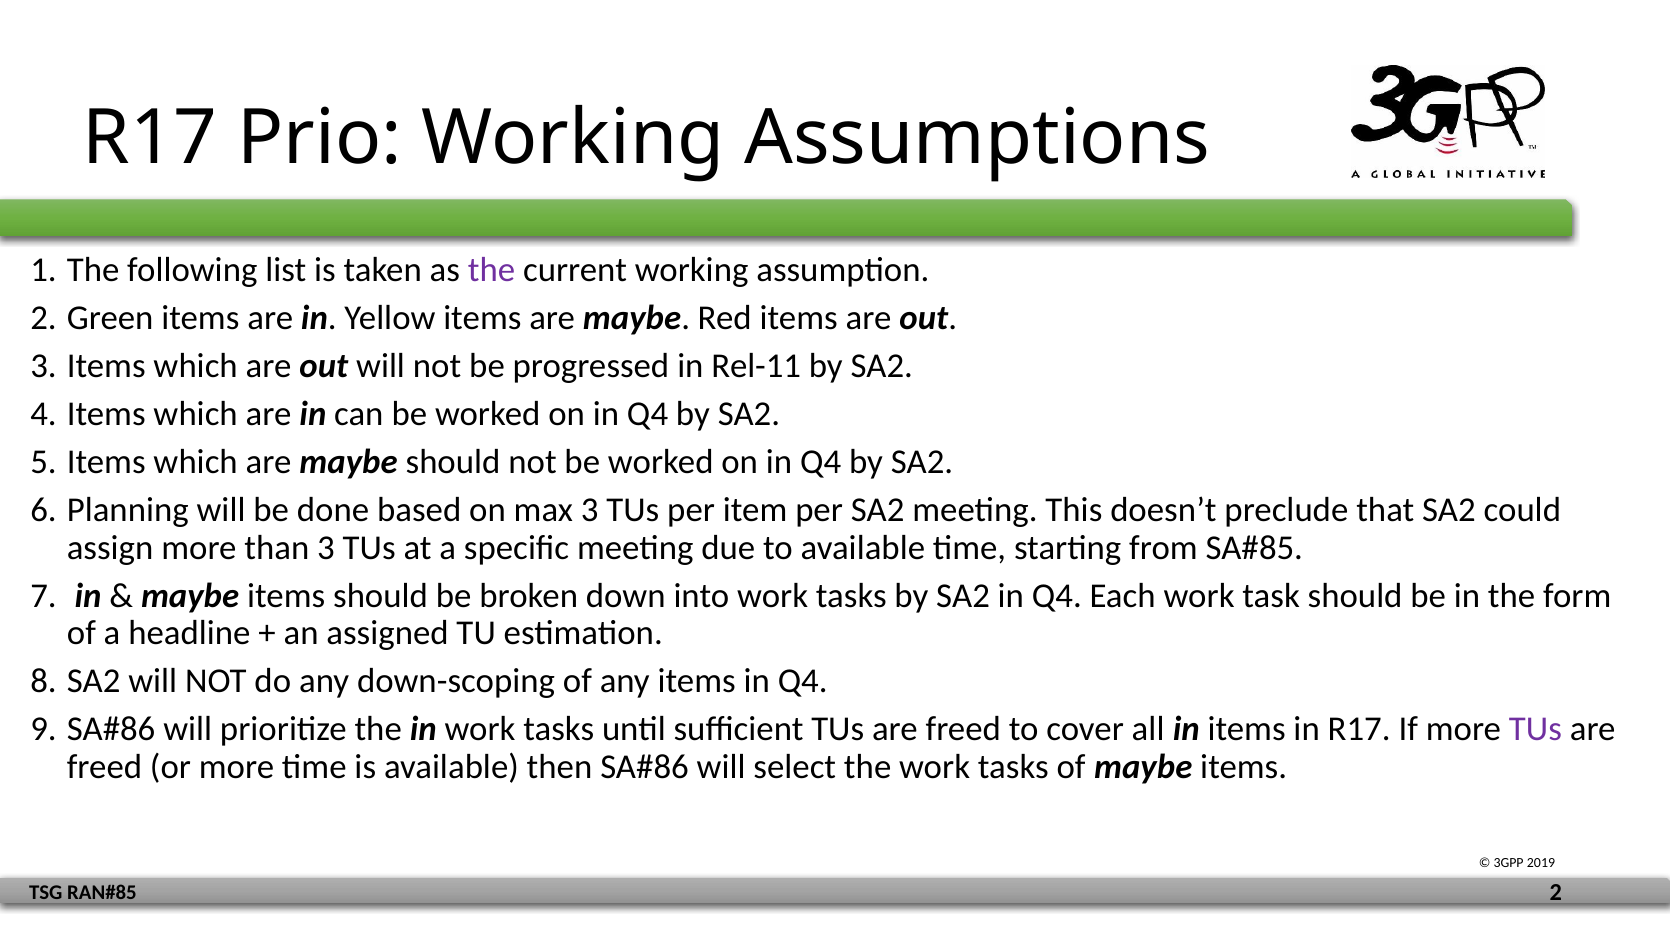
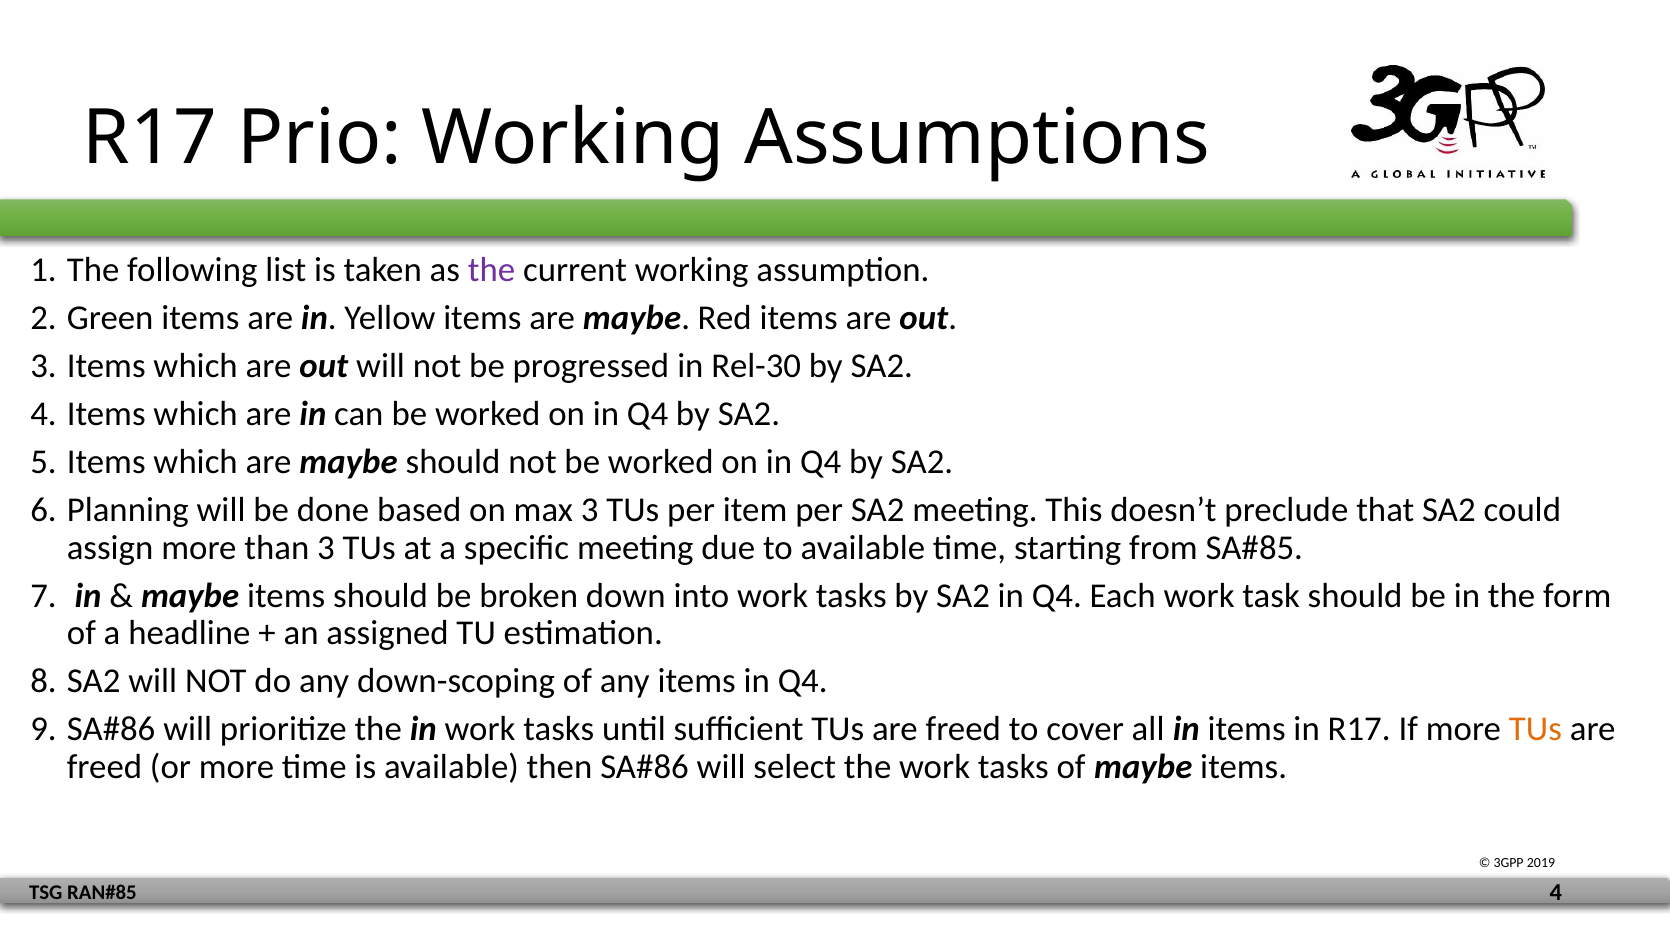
Rel-11: Rel-11 -> Rel-30 (756, 366)
TUs colour: purple -> orange (1535, 730)
2: 2 -> 4 (1556, 892)
